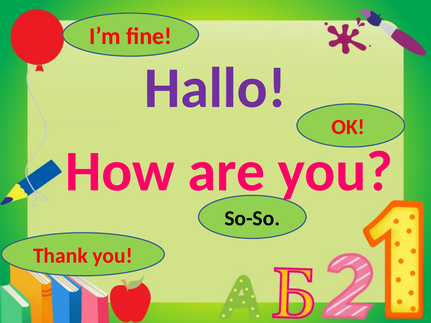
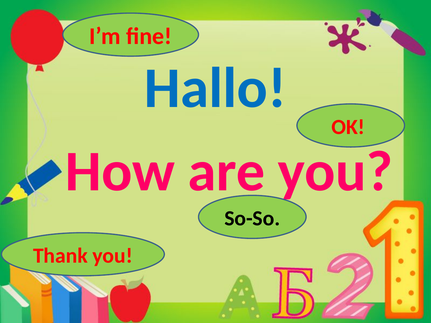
Hallo colour: purple -> blue (215, 88)
